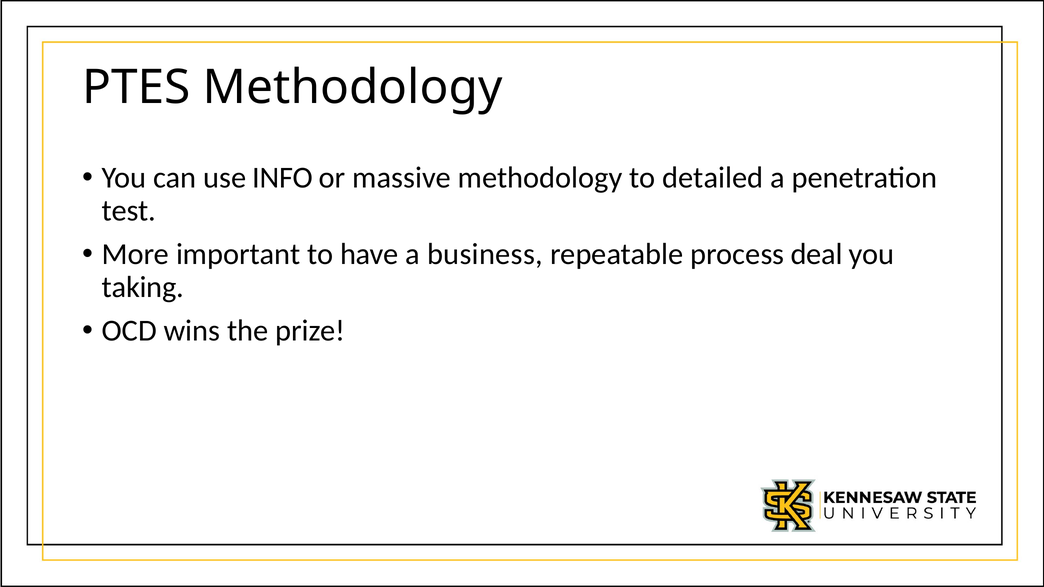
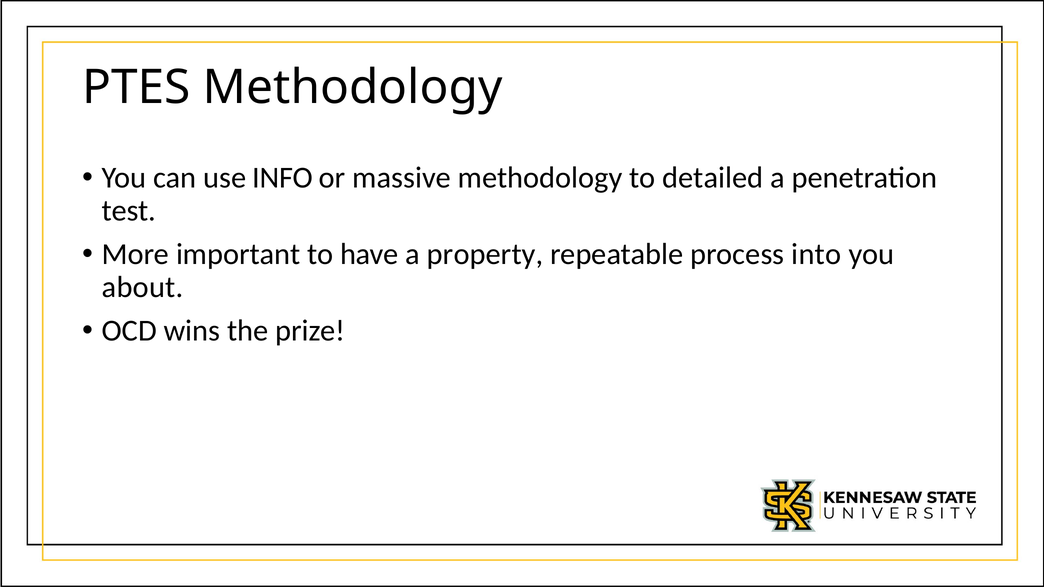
business: business -> property (485, 254)
deal: deal -> into (816, 254)
taking: taking -> about (143, 287)
